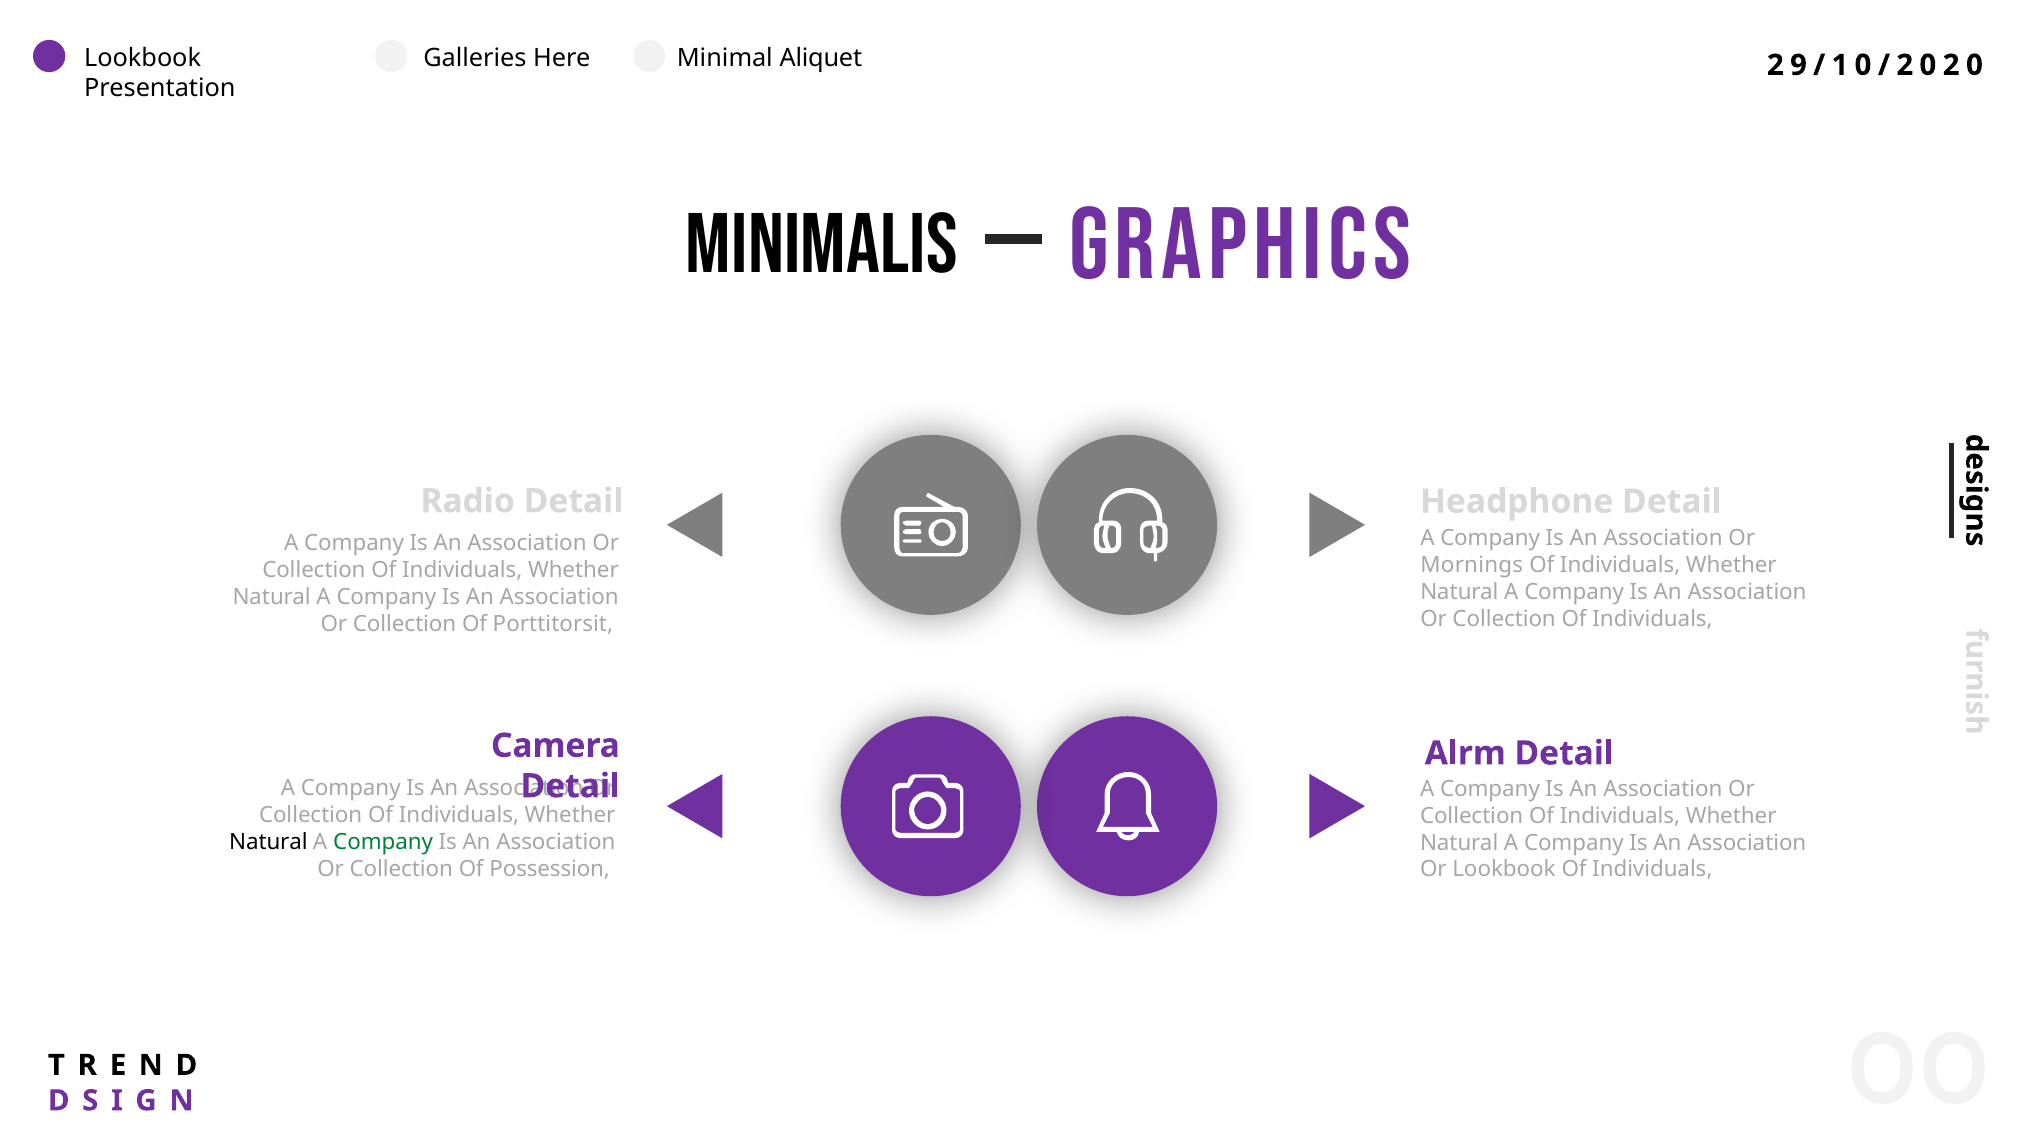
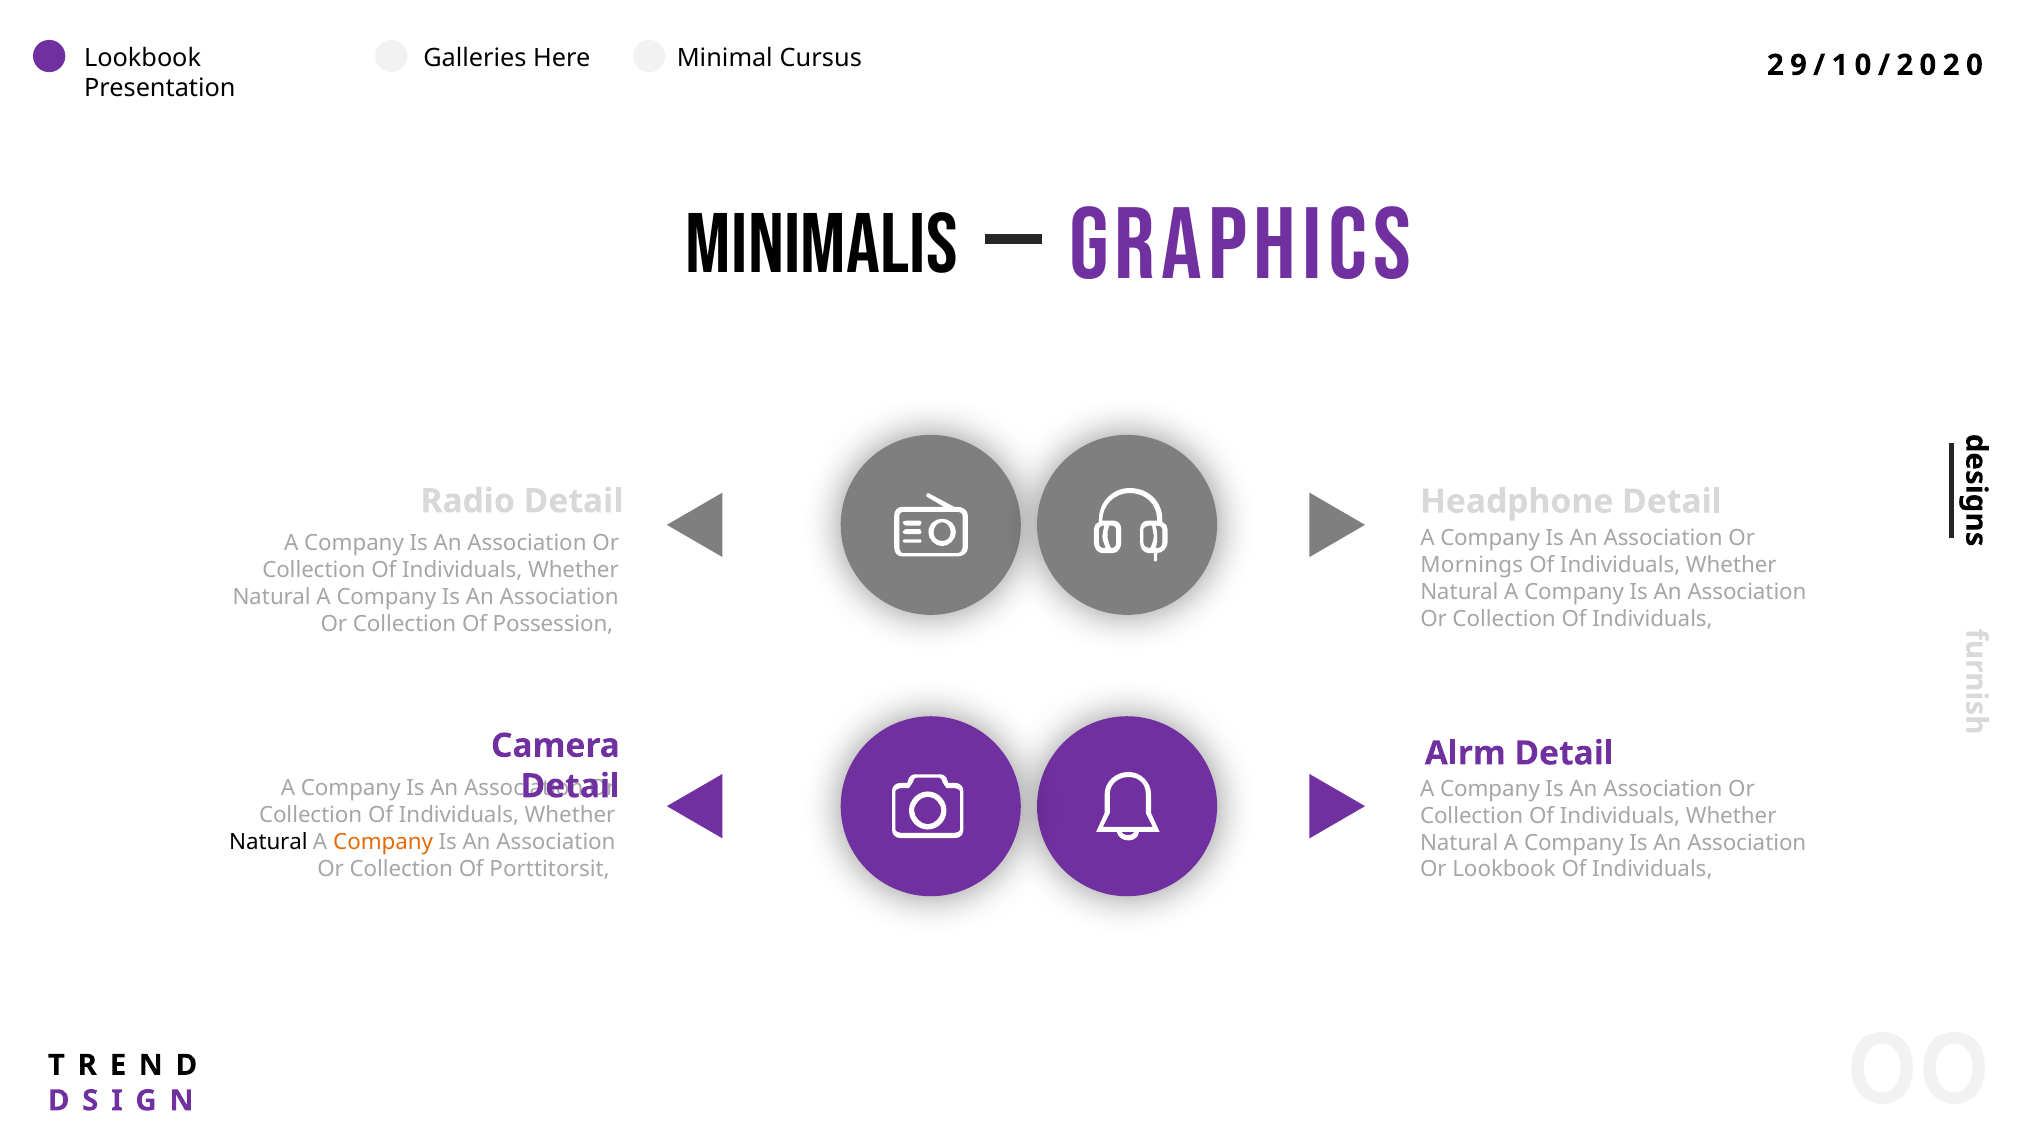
Aliquet: Aliquet -> Cursus (821, 58)
Porttitorsit: Porttitorsit -> Possession (553, 624)
Company colour: green -> orange (383, 842)
Possession: Possession -> Porttitorsit (550, 869)
